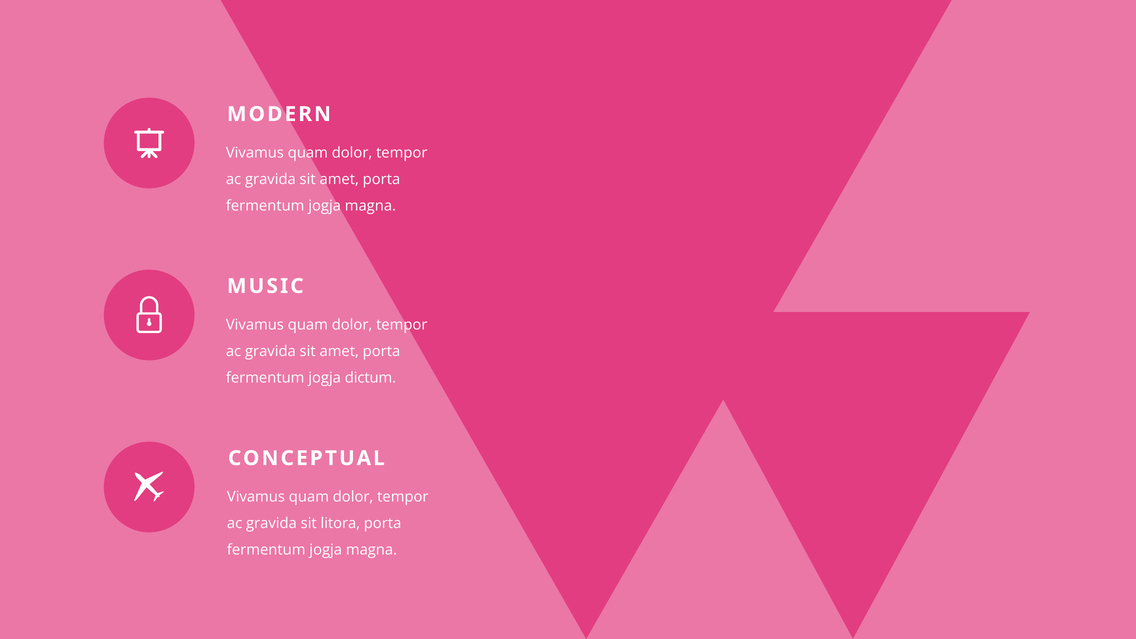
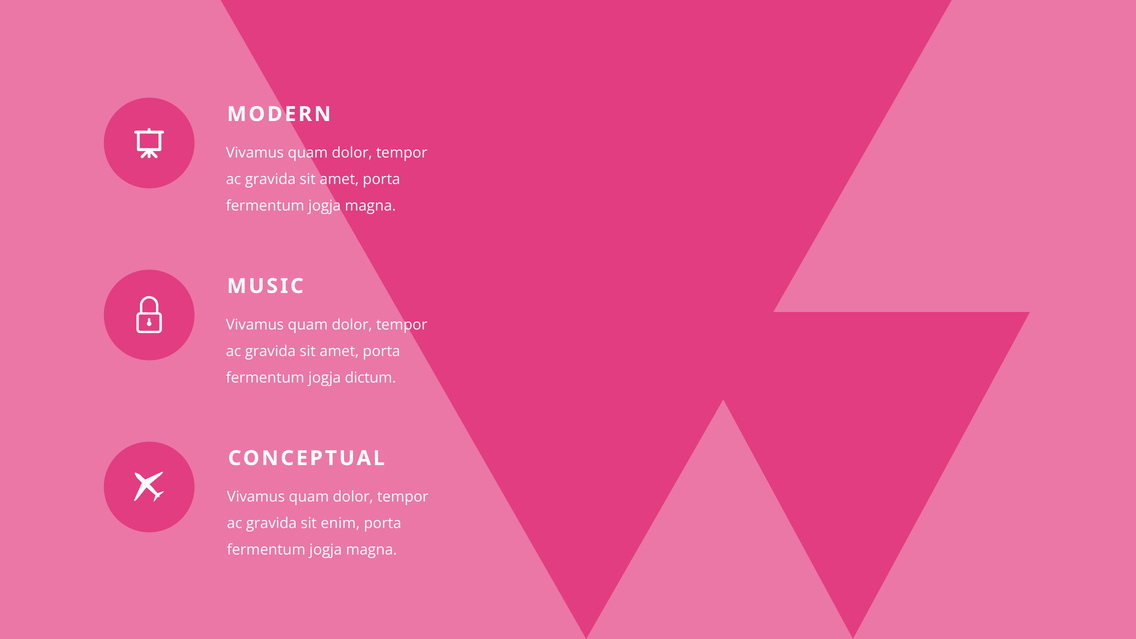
litora: litora -> enim (340, 523)
